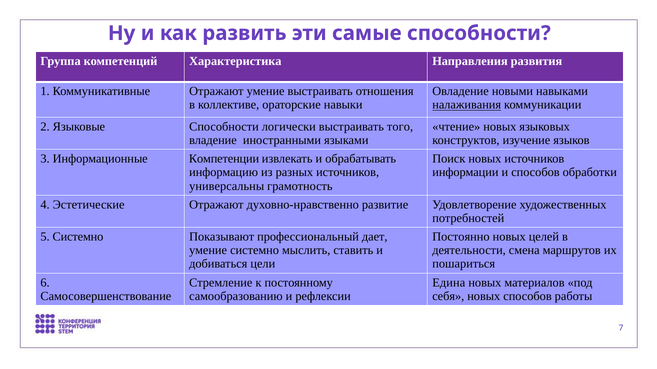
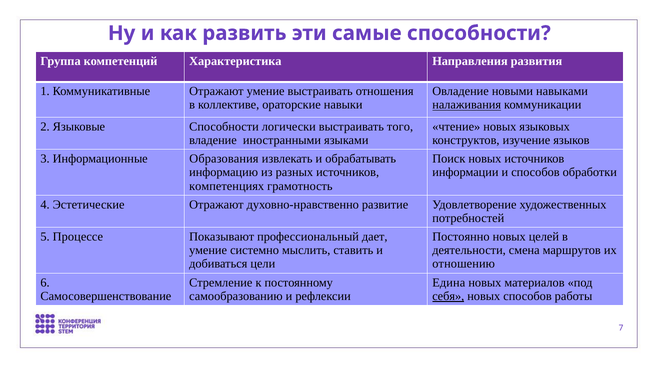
Компетенции: Компетенции -> Образования (224, 159)
универсальны: универсальны -> компетенциях (227, 186)
5 Системно: Системно -> Процессе (78, 237)
пошариться: пошариться -> отношению (464, 264)
себя underline: none -> present (448, 297)
